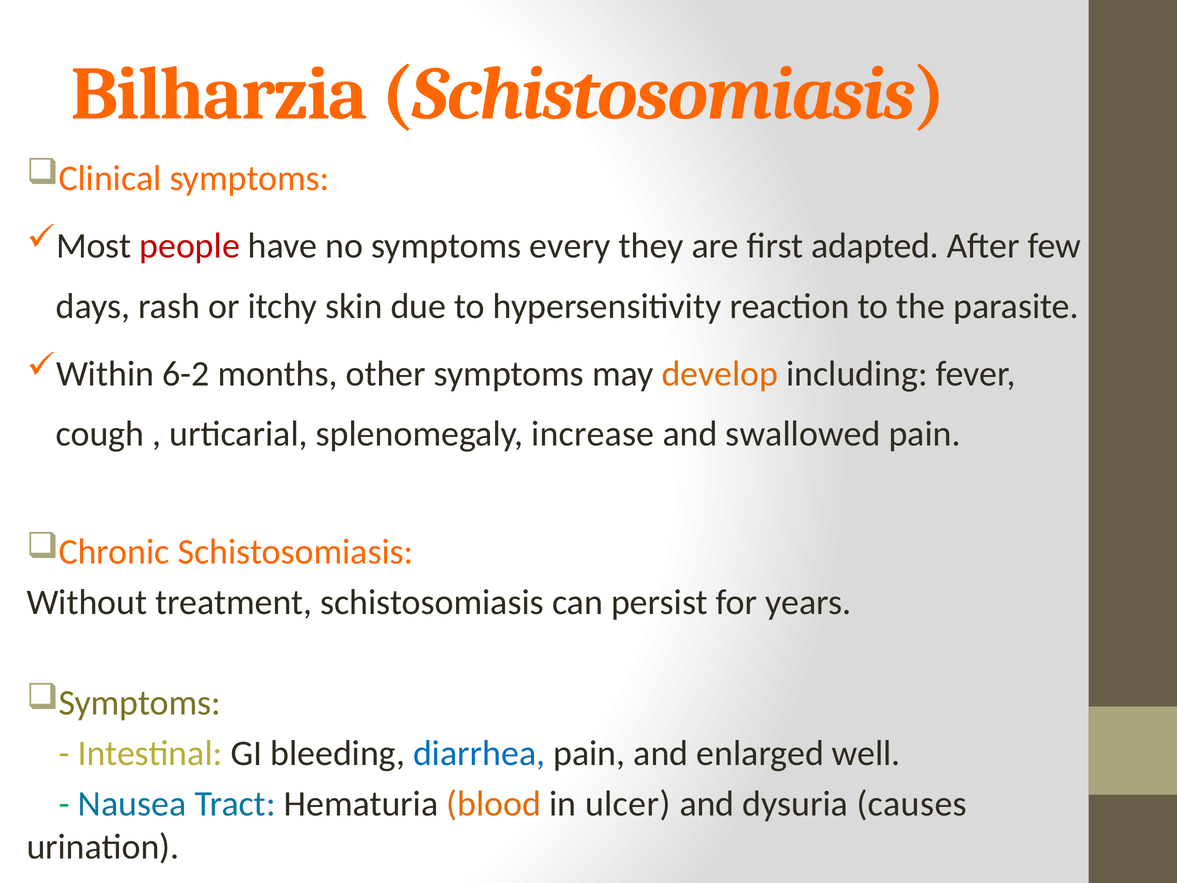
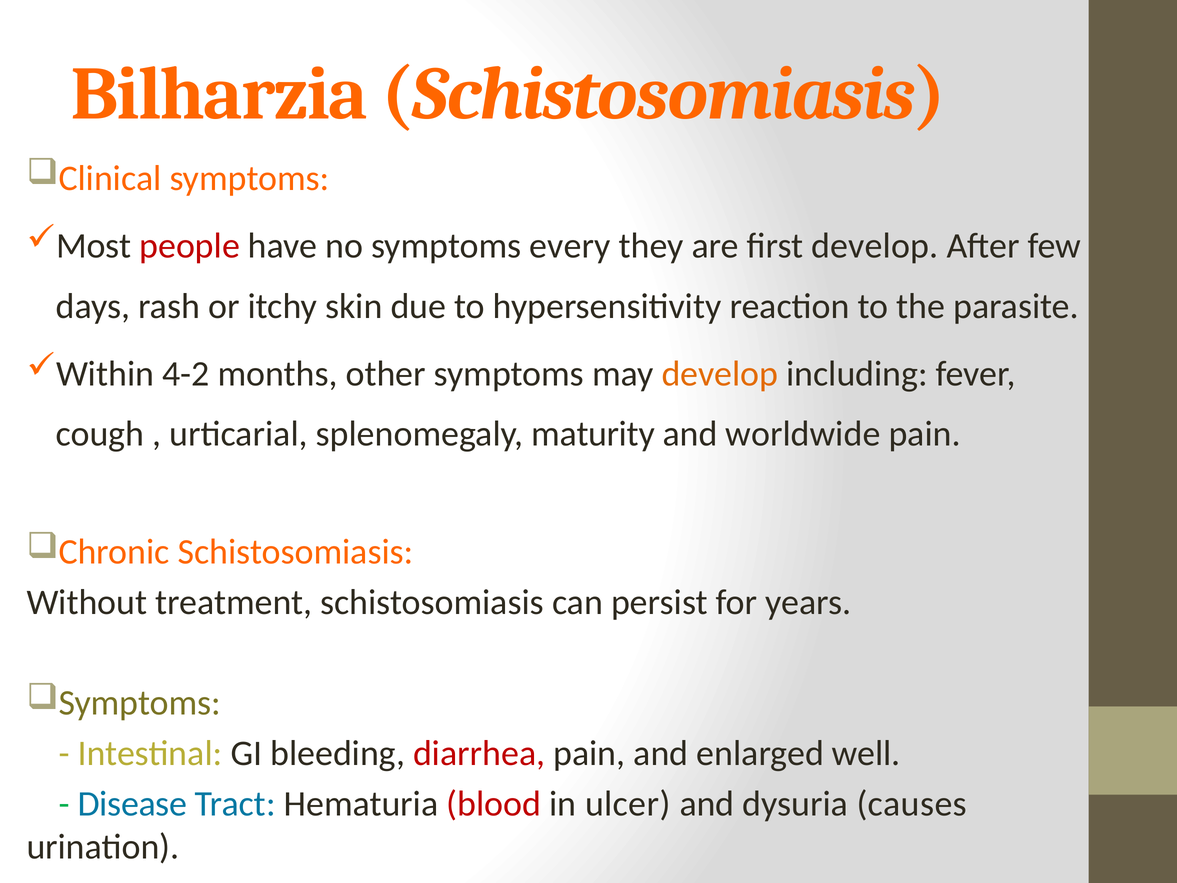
first adapted: adapted -> develop (875, 246)
6-2: 6-2 -> 4-2 (186, 374)
increase: increase -> maturity (593, 434)
swallowed: swallowed -> worldwide (803, 434)
diarrhea colour: blue -> red (479, 753)
Nausea: Nausea -> Disease (132, 804)
blood colour: orange -> red (494, 804)
